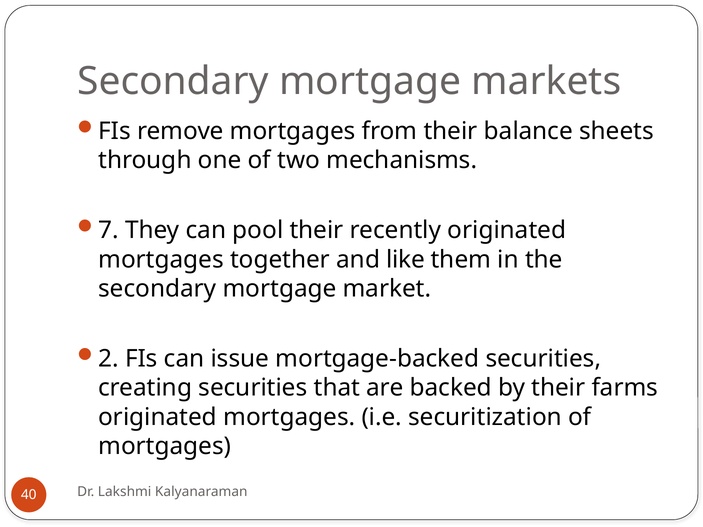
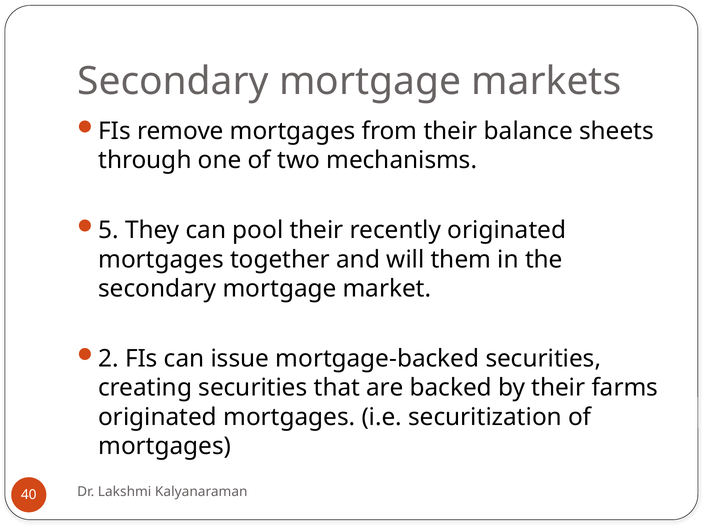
7: 7 -> 5 (109, 230)
like: like -> will (405, 260)
